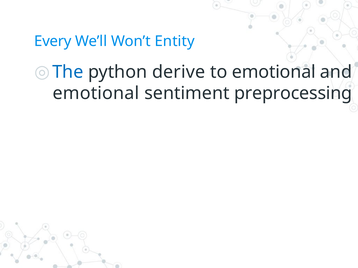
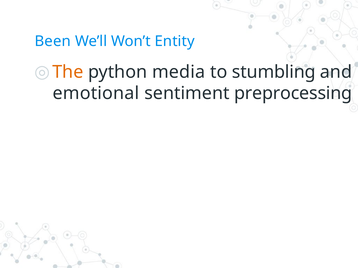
Every: Every -> Been (53, 41)
The colour: blue -> orange (68, 72)
derive: derive -> media (179, 72)
to emotional: emotional -> stumbling (274, 72)
